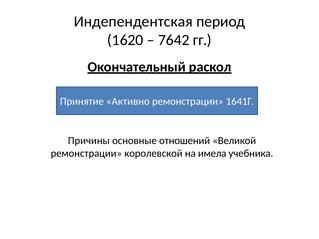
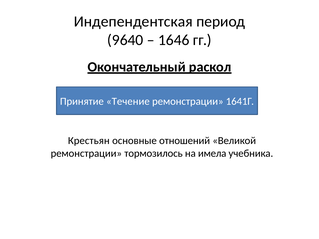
1620: 1620 -> 9640 (125, 40)
7642: 7642 -> 1646 (174, 40)
Активно: Активно -> Течение (128, 102)
Причины: Причины -> Крестьян (89, 141)
королевской: королевской -> тормозилось (153, 154)
